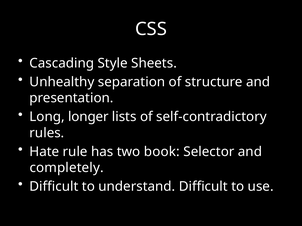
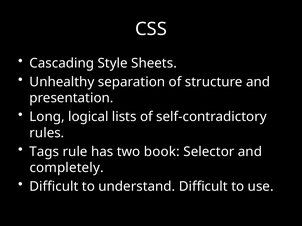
longer: longer -> logical (88, 117)
Hate: Hate -> Tags (44, 152)
